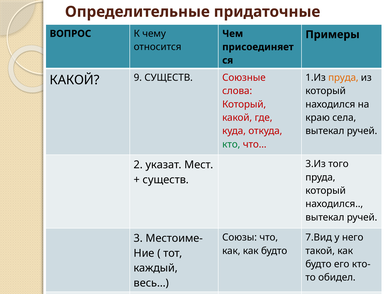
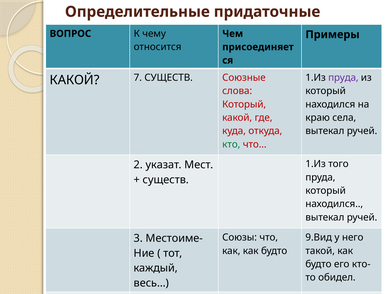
пруда colour: orange -> purple (343, 77)
9: 9 -> 7 (138, 77)
3.Из: 3.Из -> 1.Из (316, 164)
7.Вид: 7.Вид -> 9.Вид (319, 237)
